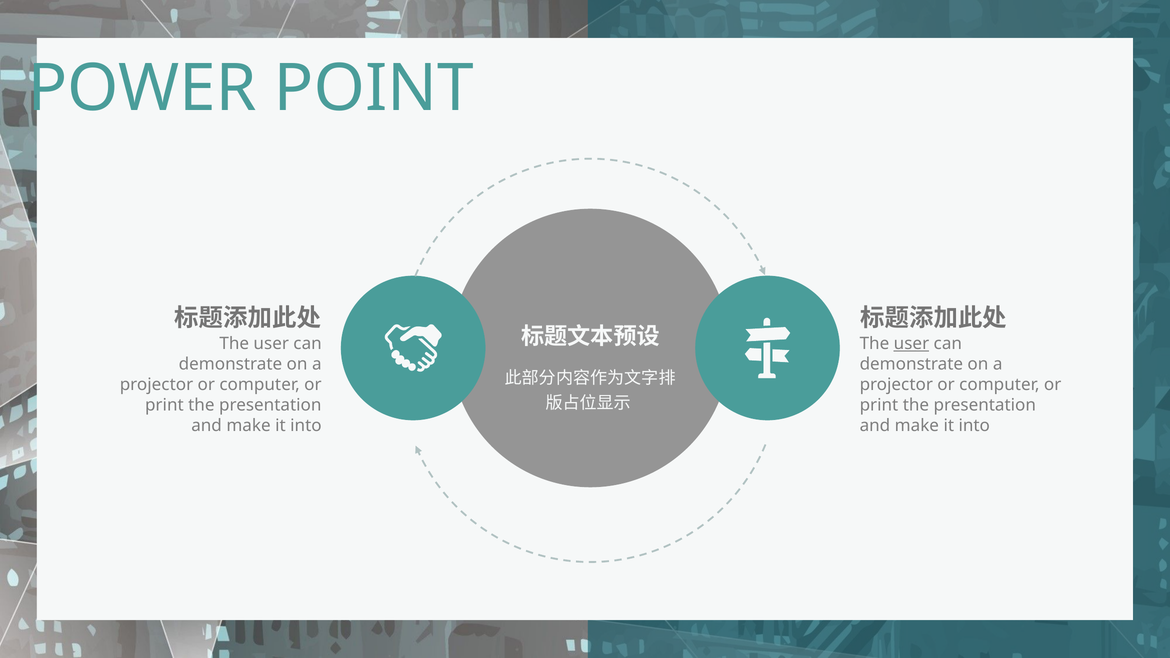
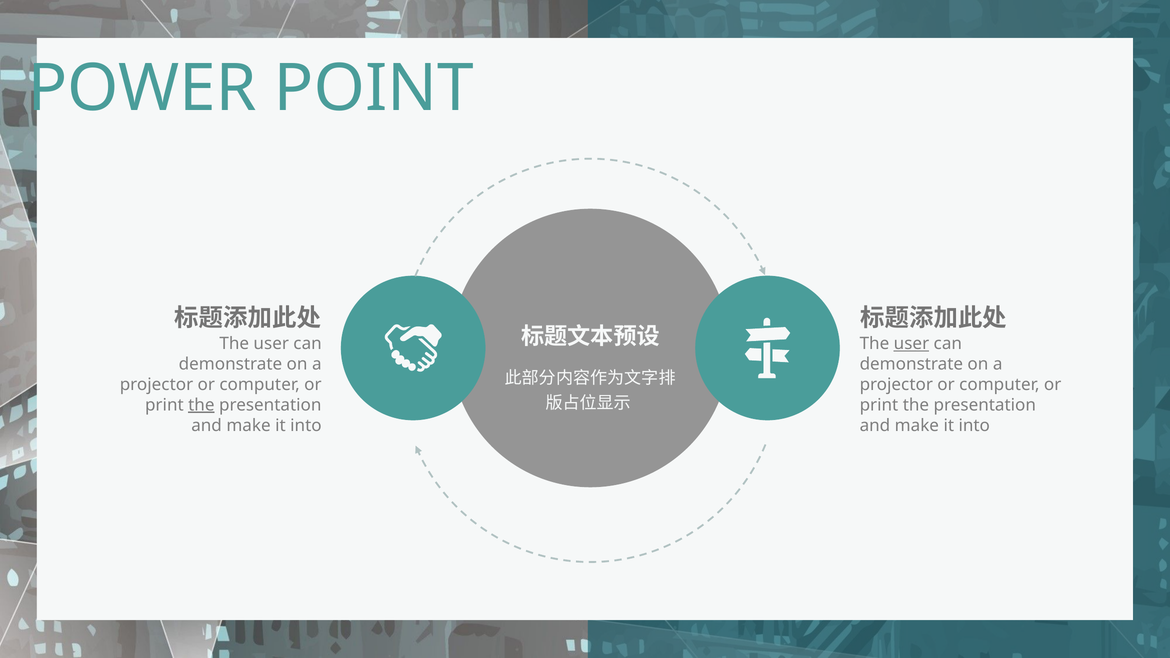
the underline: none -> present (201, 405)
